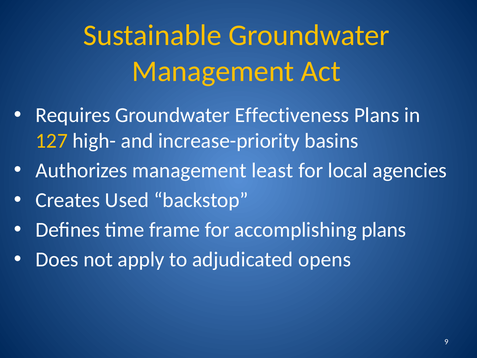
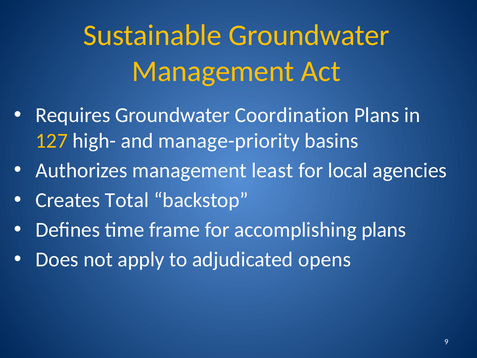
Effectiveness: Effectiveness -> Coordination (292, 115)
increase-priority: increase-priority -> manage-priority (229, 141)
Used: Used -> Total (127, 200)
